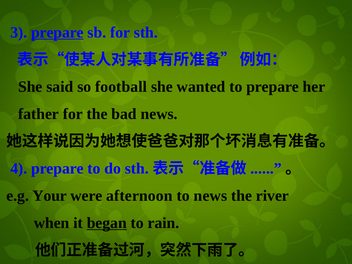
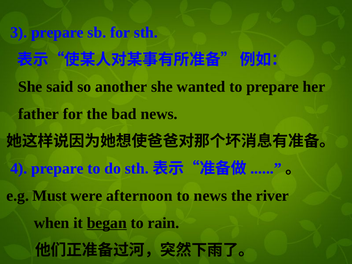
prepare underline: present -> none (57, 32)
football: football -> another (121, 87)
Your: Your -> Must (50, 196)
